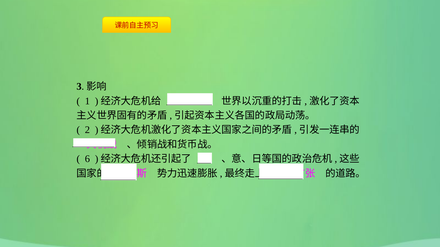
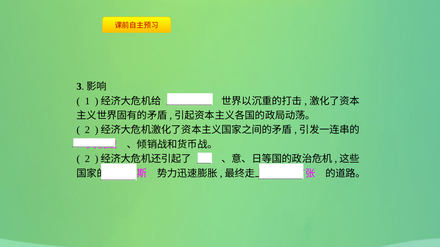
6: 6 -> 2 (87, 159)
